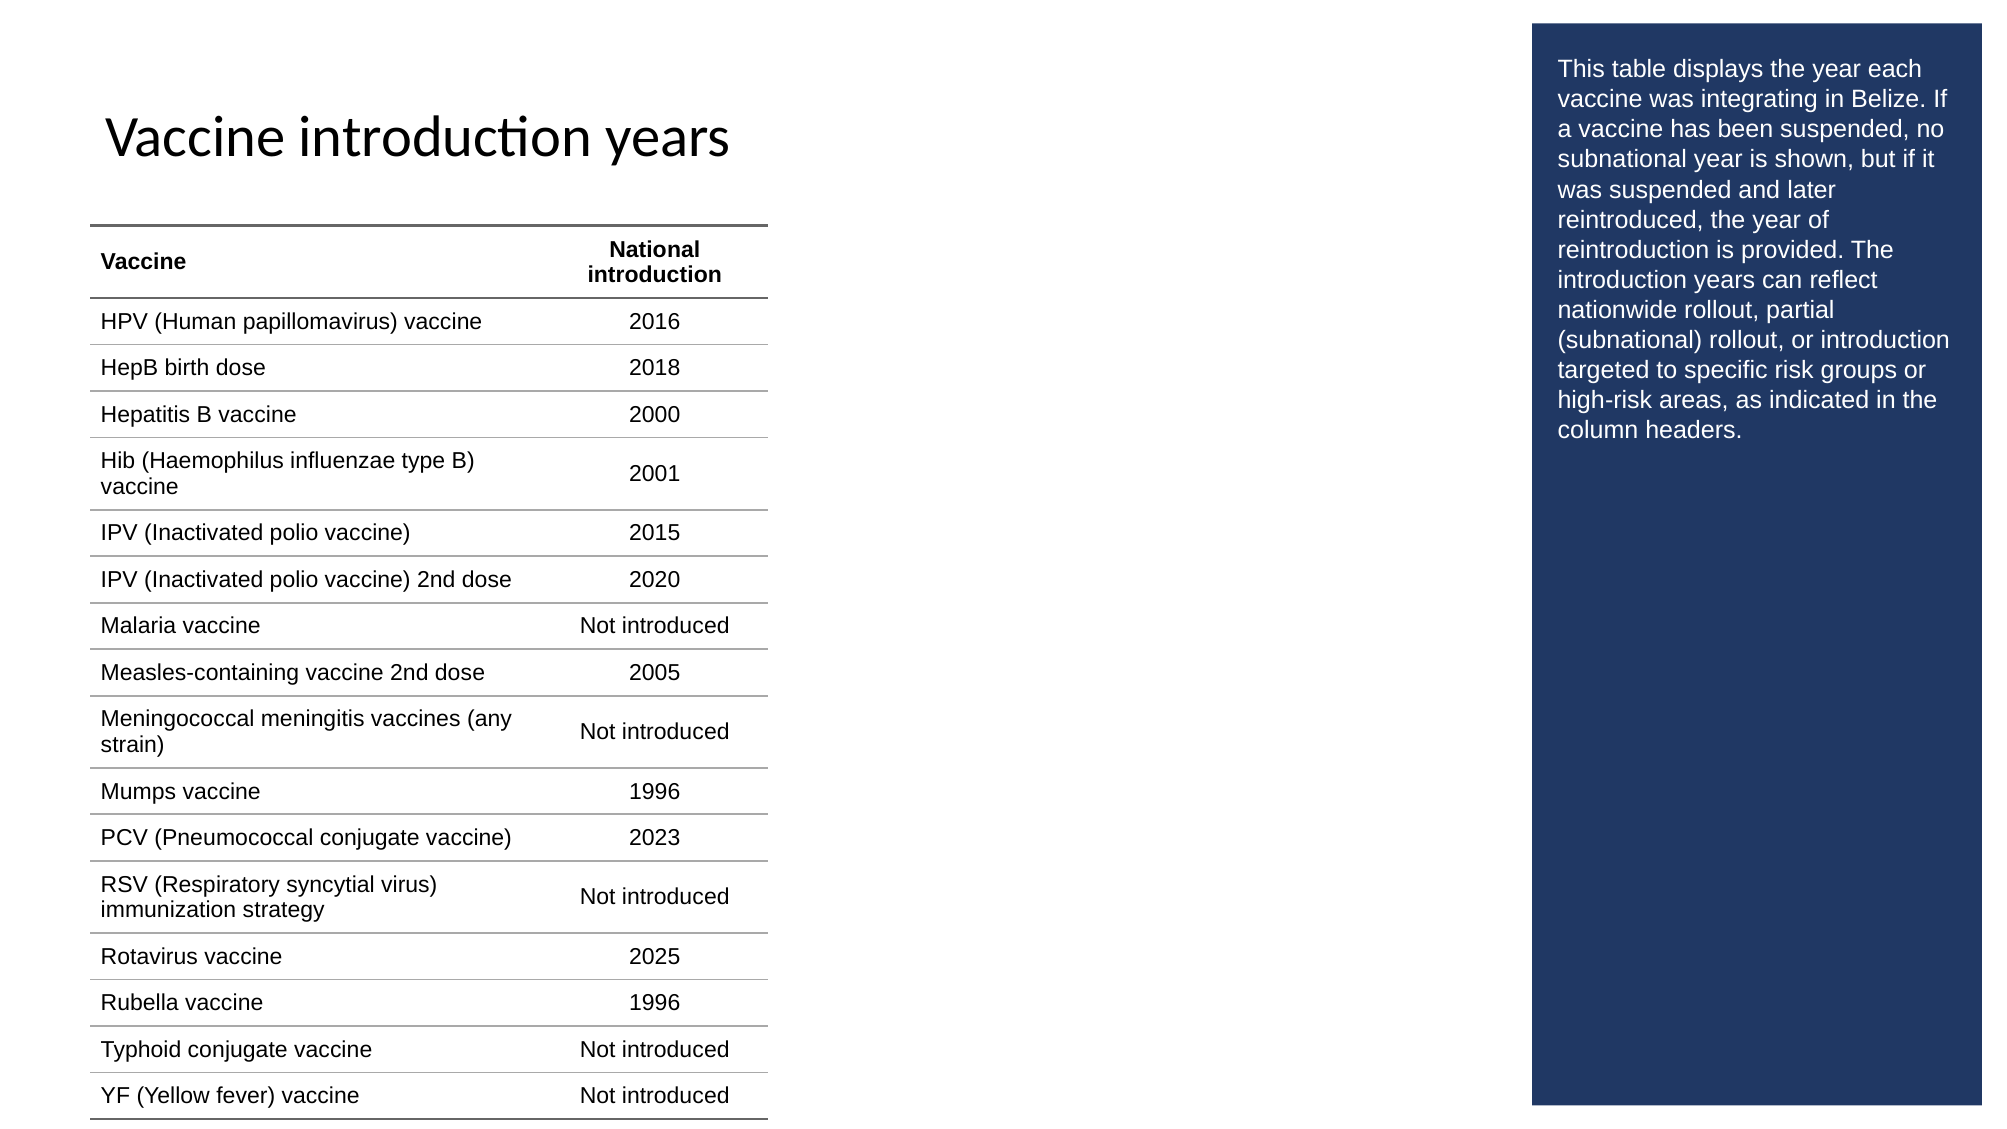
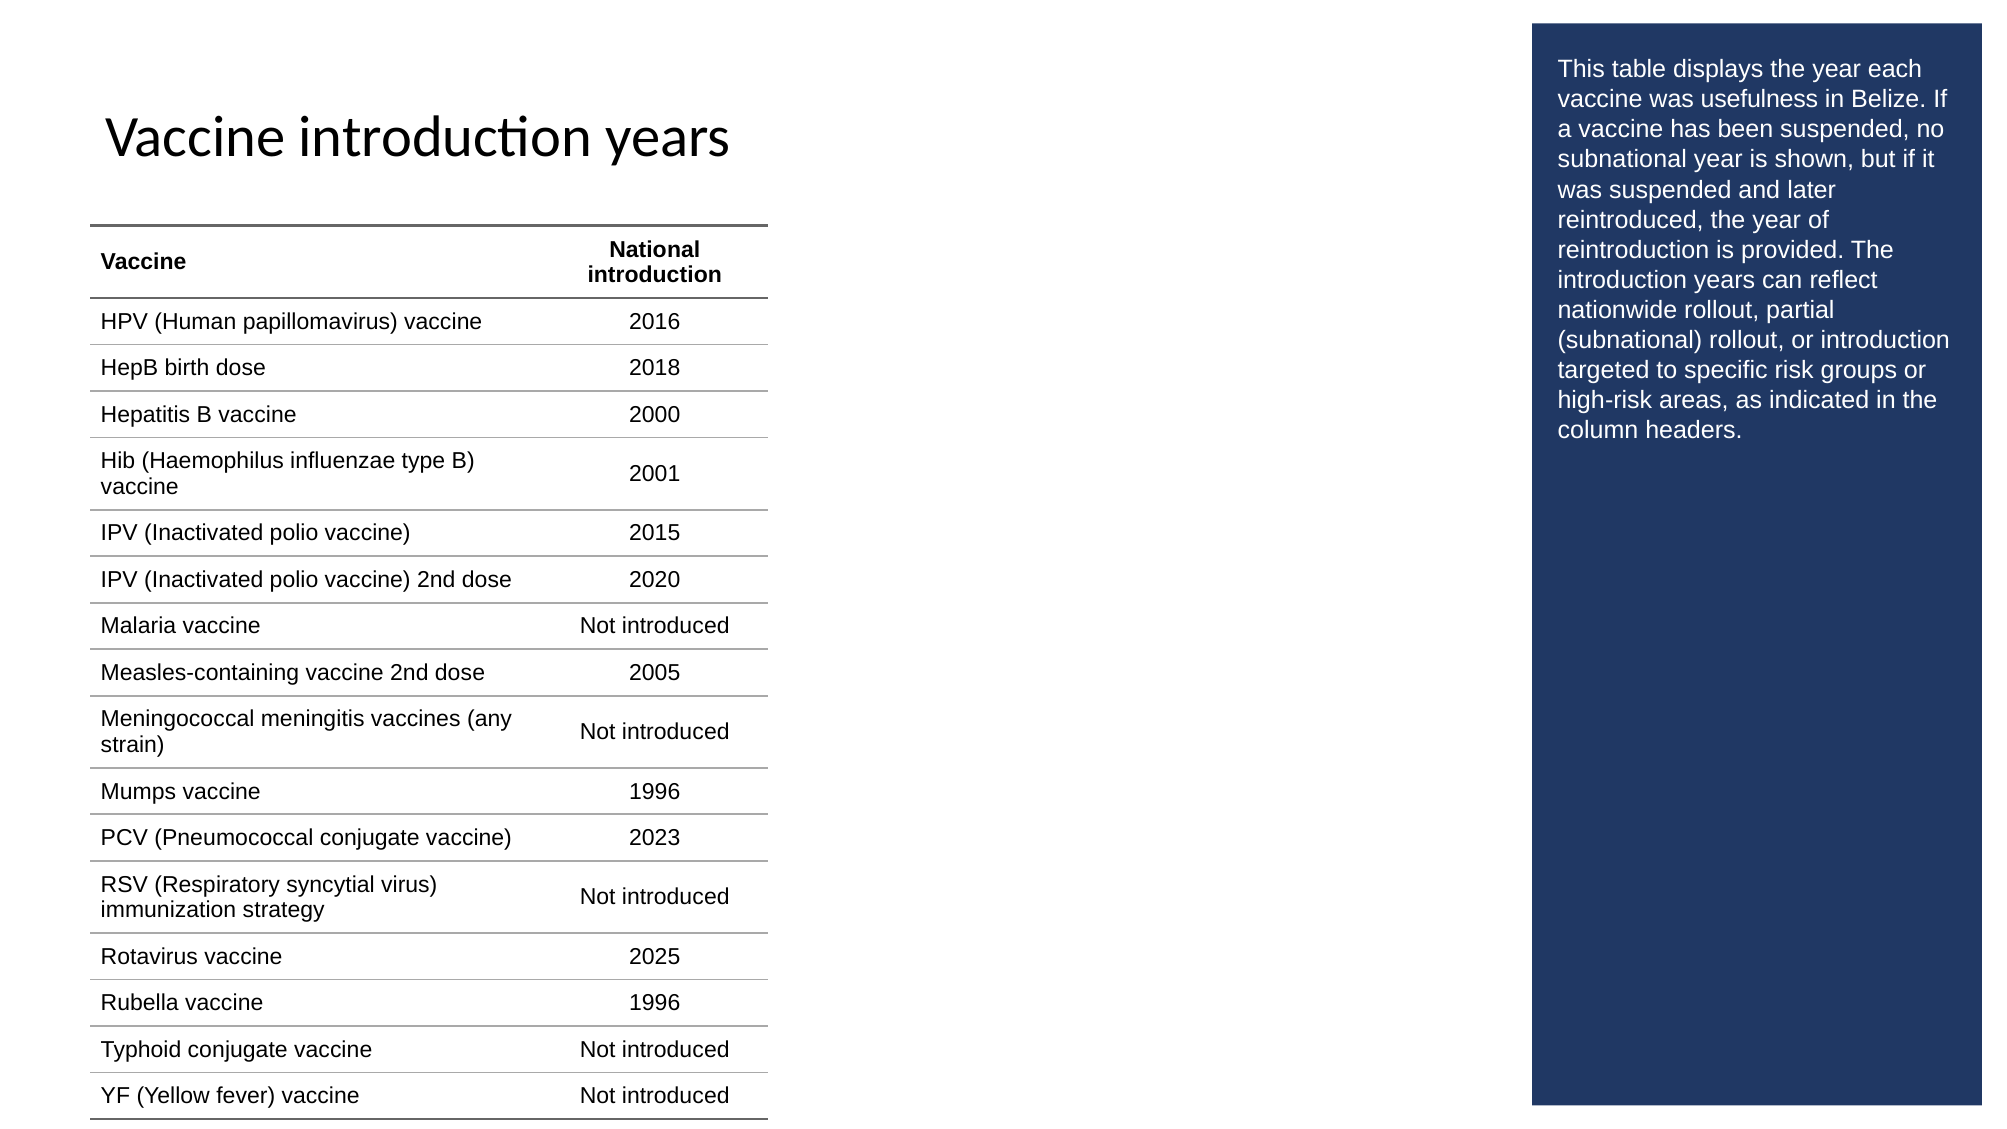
integrating: integrating -> usefulness (1759, 99)
